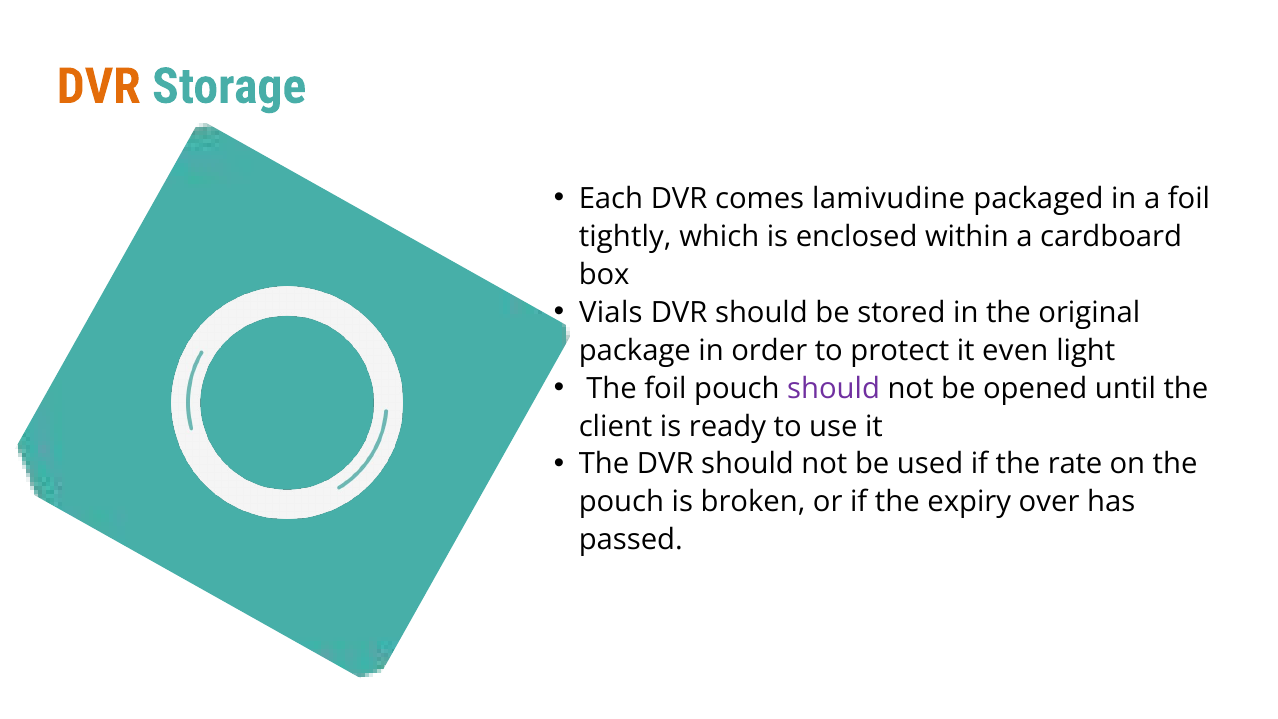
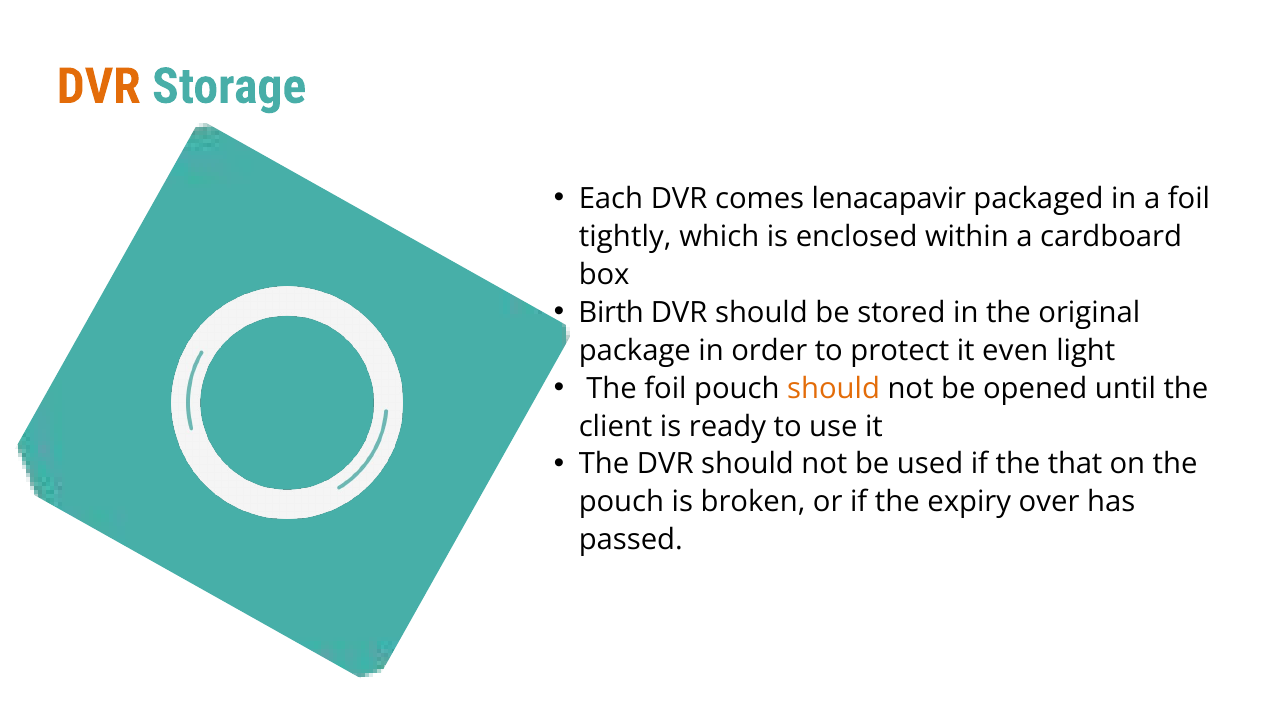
lamivudine: lamivudine -> lenacapavir (889, 199)
Vials: Vials -> Birth (611, 312)
should colour: purple -> orange (834, 388)
rate: rate -> that (1075, 464)
